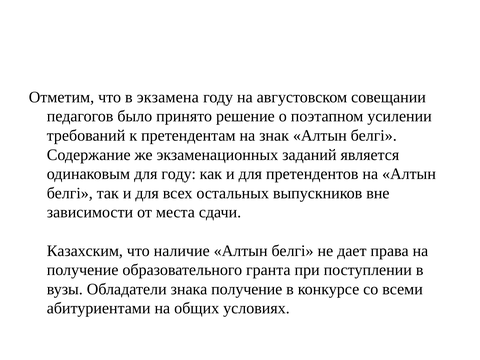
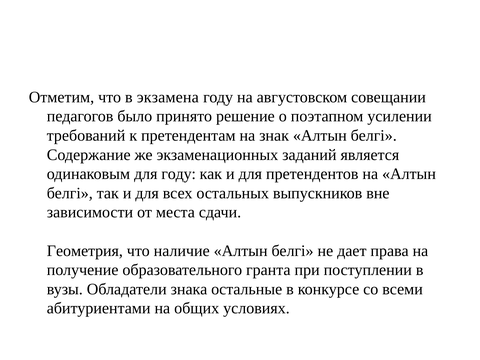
Казахским: Казахским -> Геометрия (85, 251)
знака получение: получение -> остальные (247, 289)
